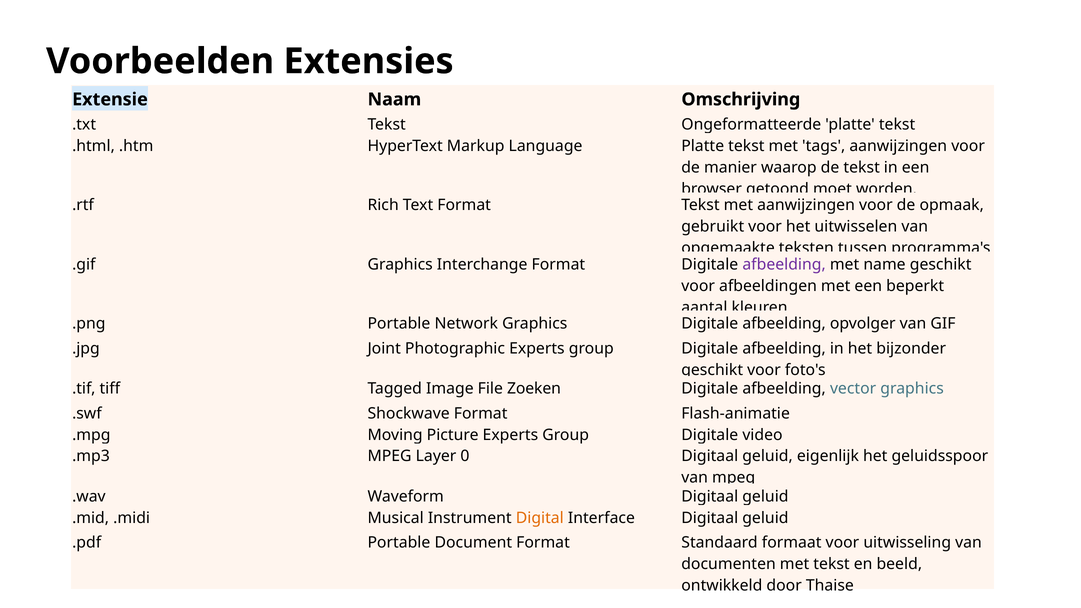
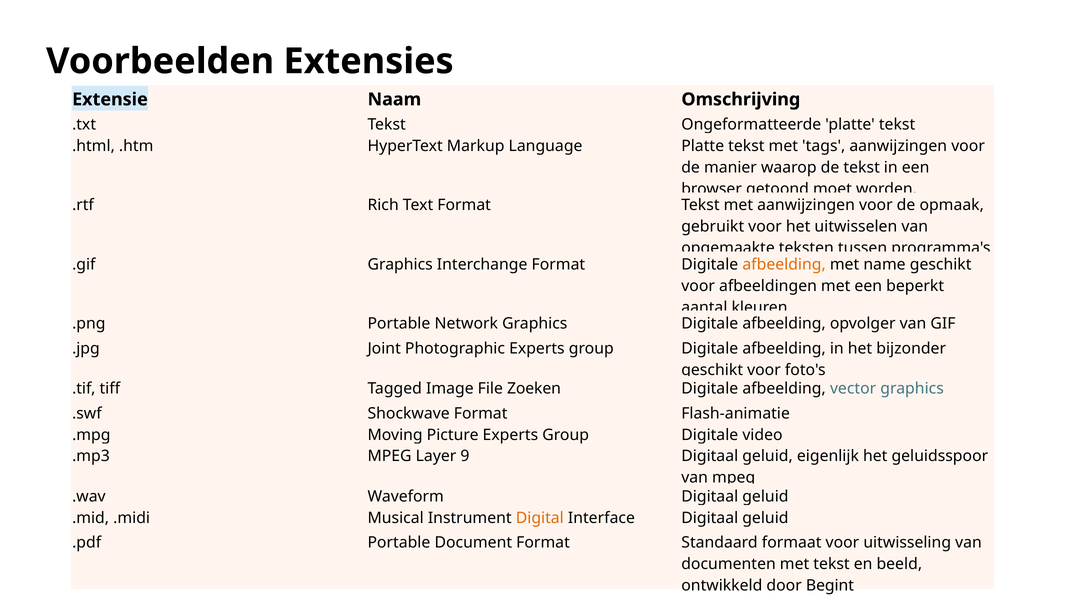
afbeelding colour: purple -> orange (784, 264)
0: 0 -> 9 (465, 456)
Thaise: Thaise -> Begint (830, 586)
